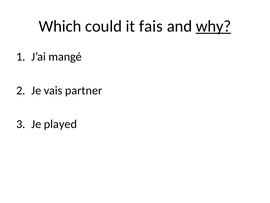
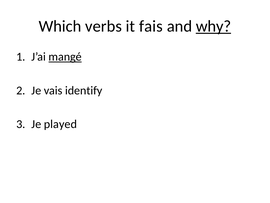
could: could -> verbs (103, 26)
mangé underline: none -> present (65, 57)
partner: partner -> identify (84, 90)
